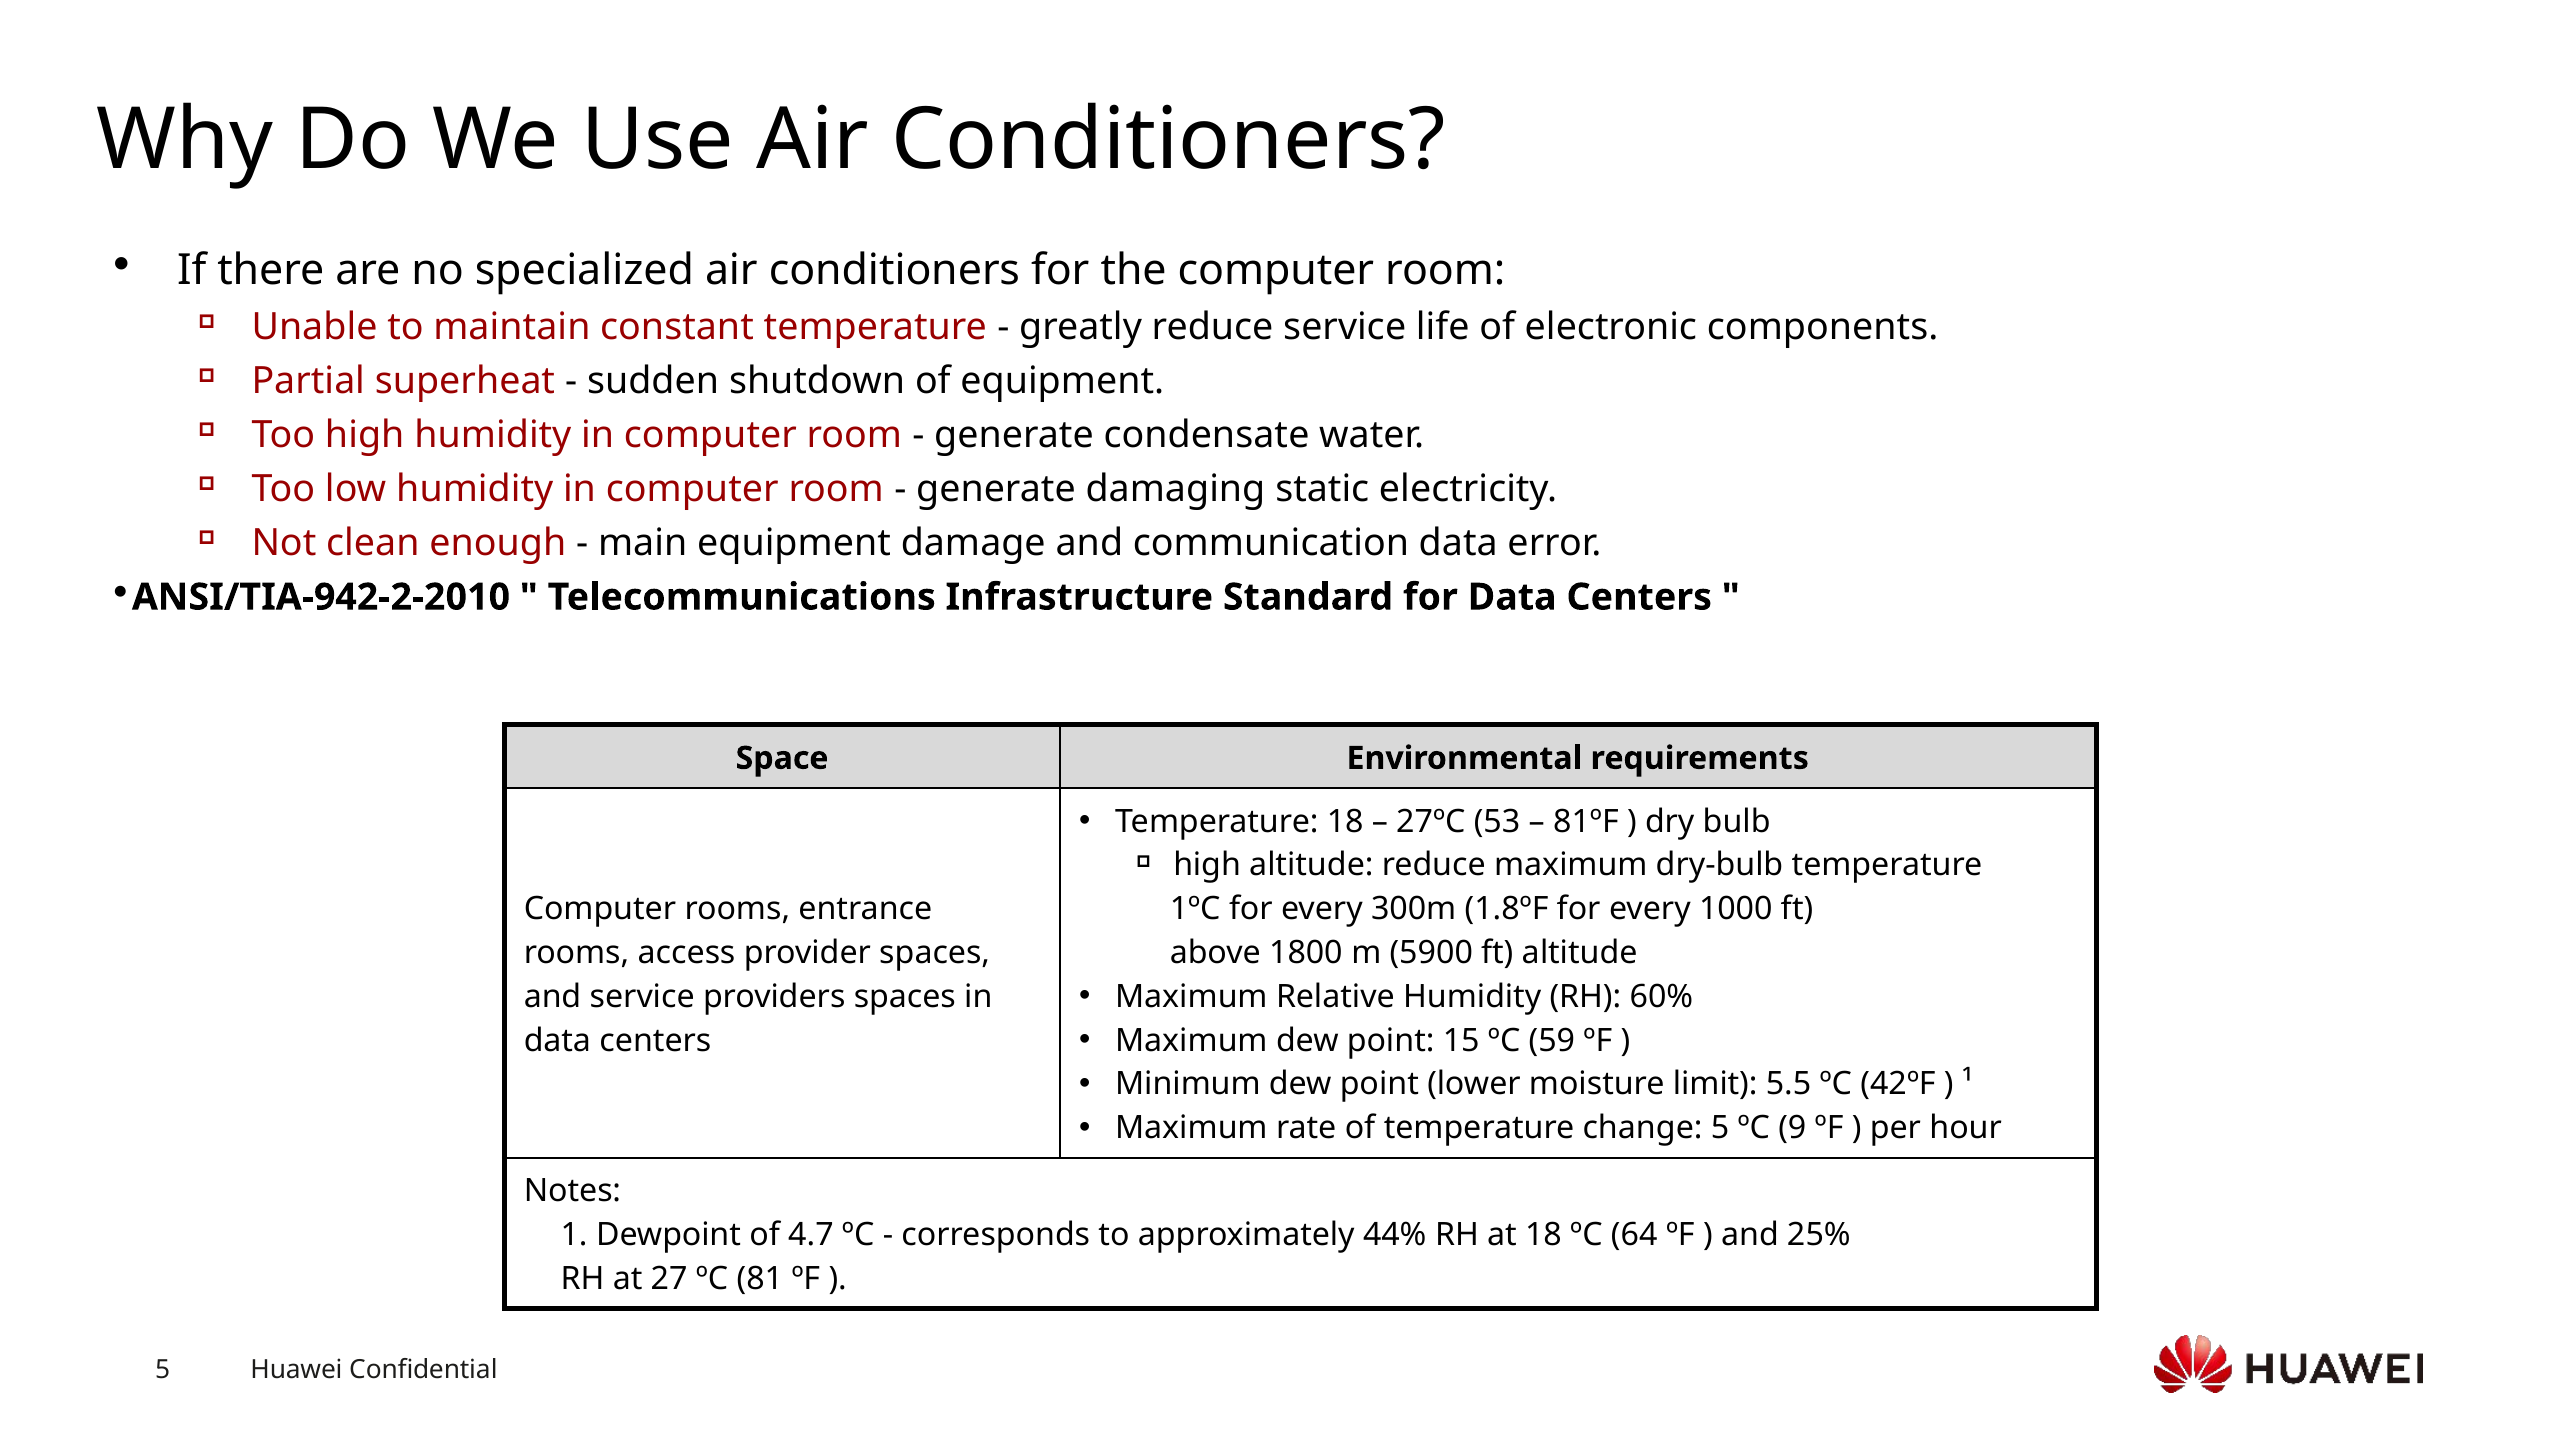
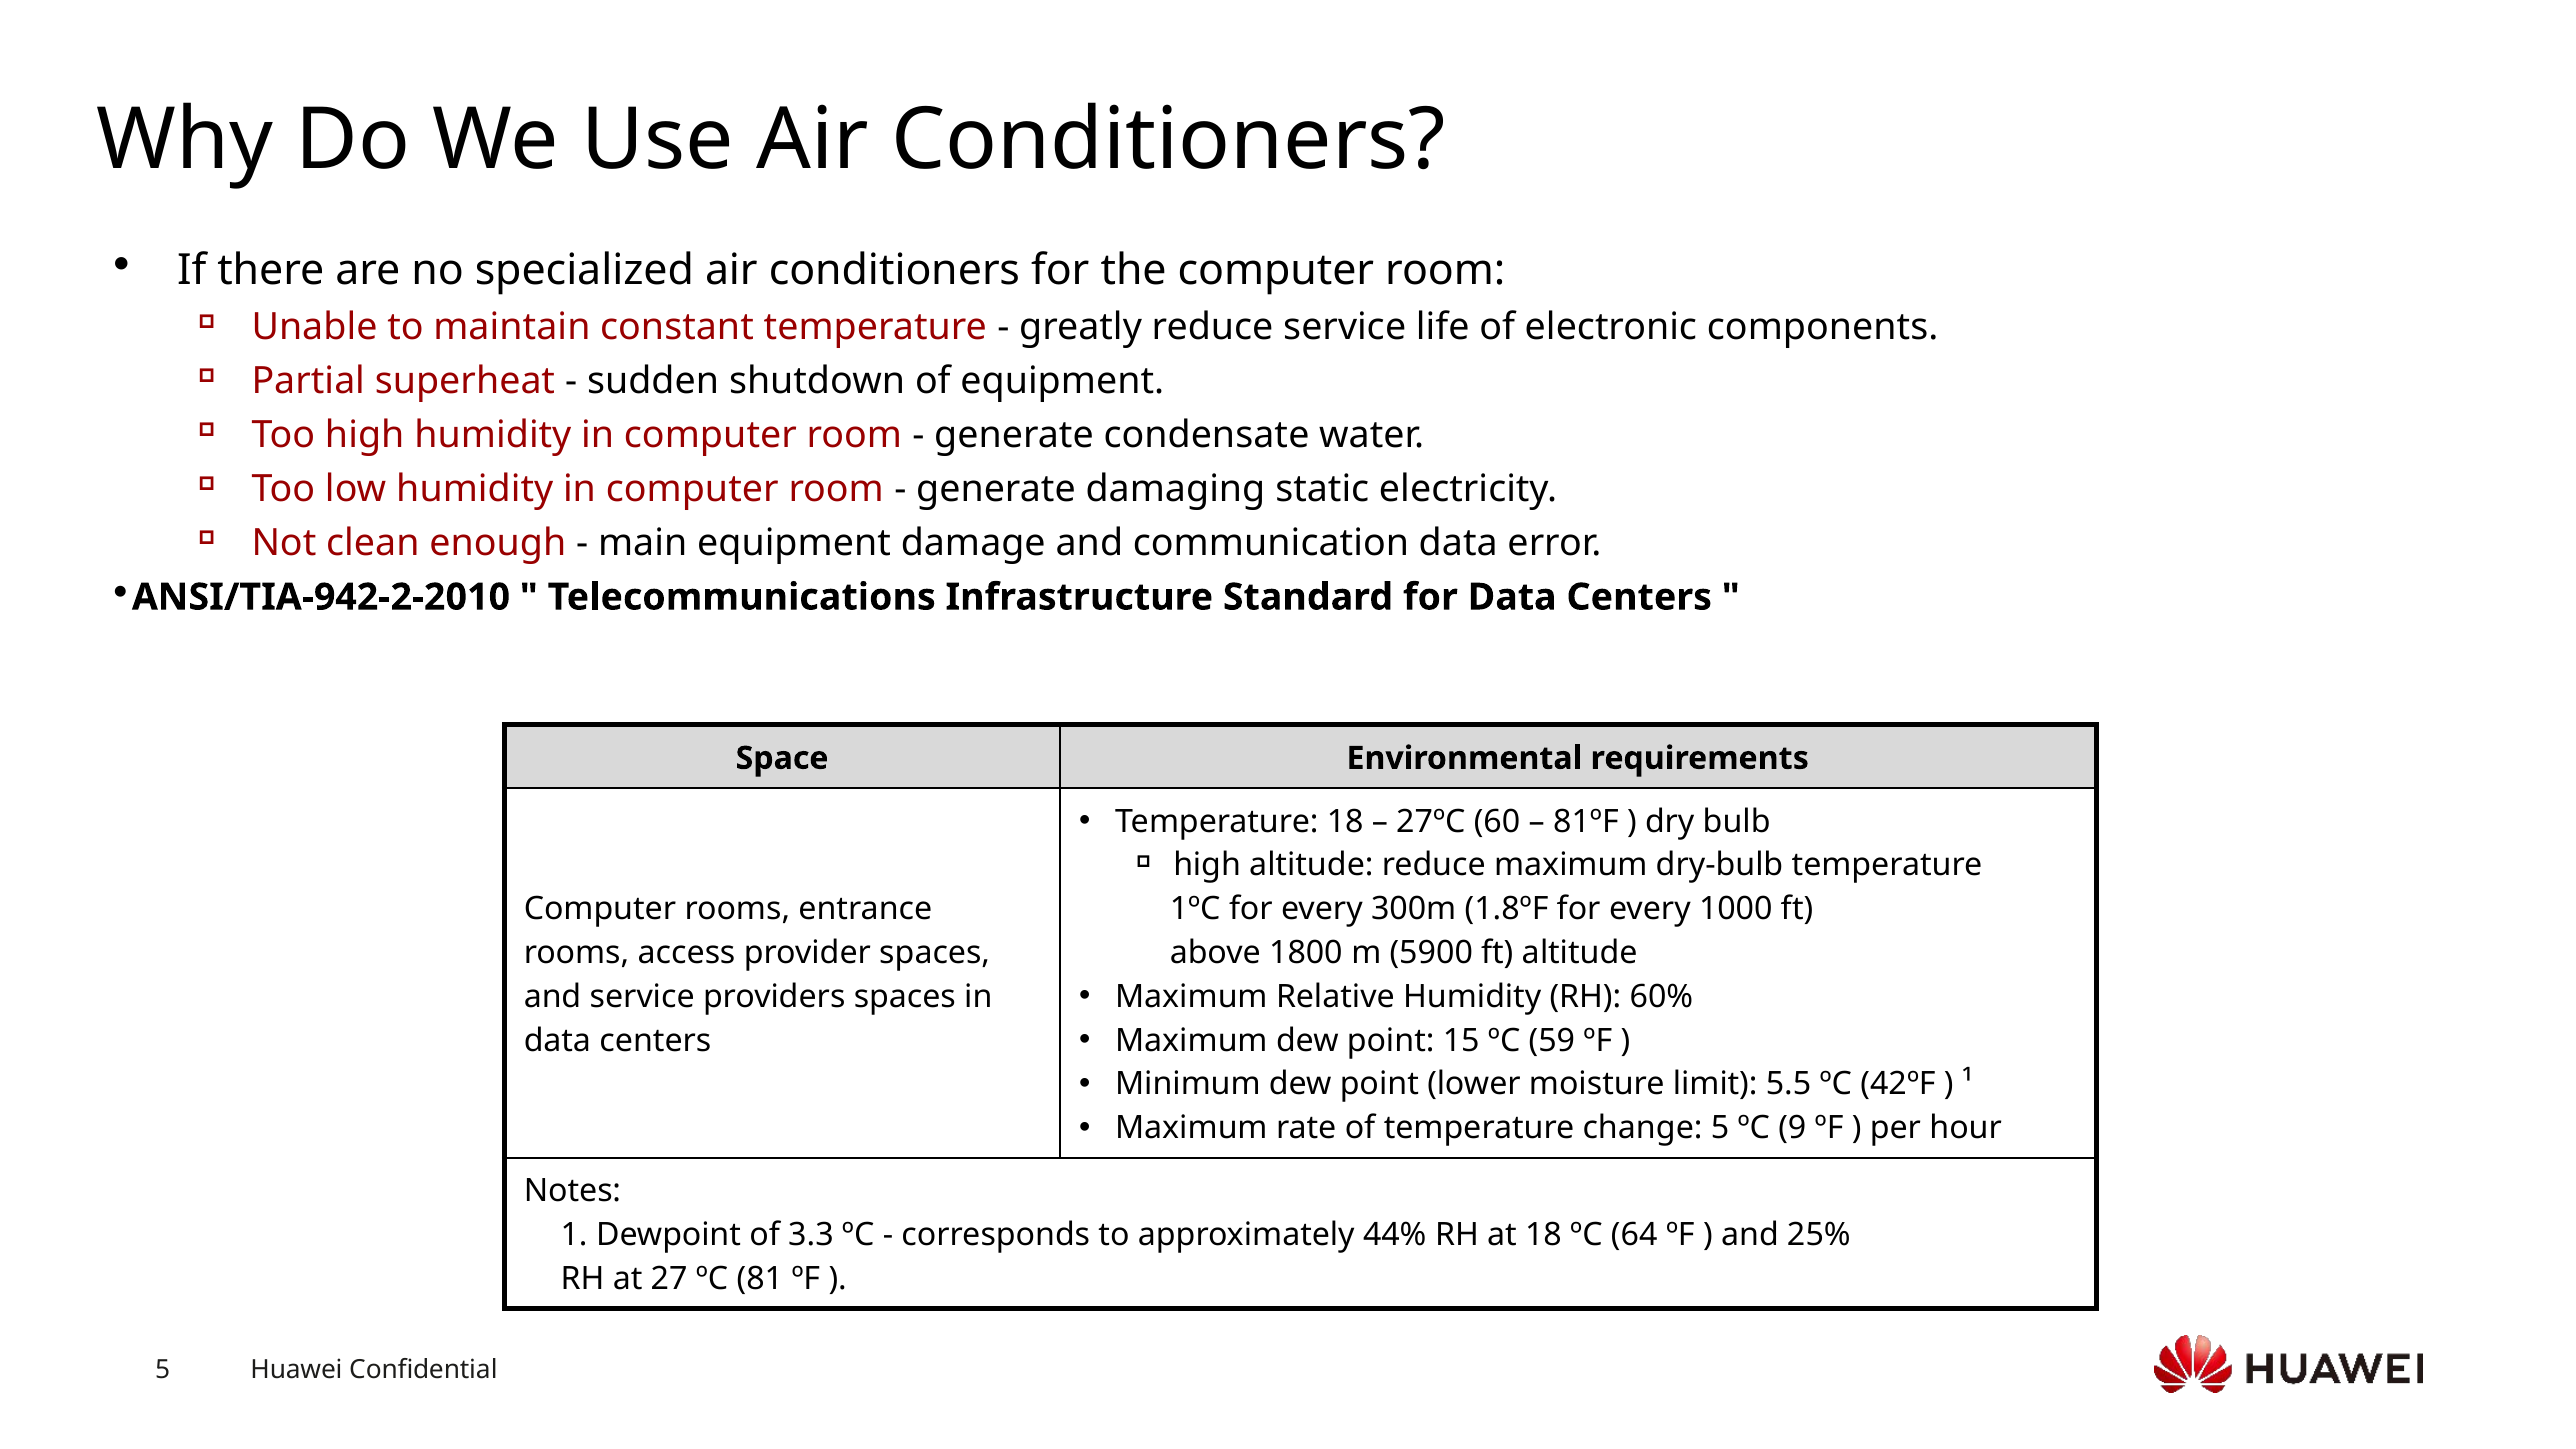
53: 53 -> 60 (1497, 821)
4.7: 4.7 -> 3.3 (811, 1235)
